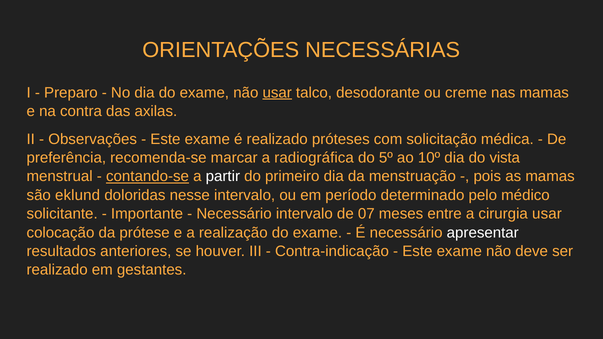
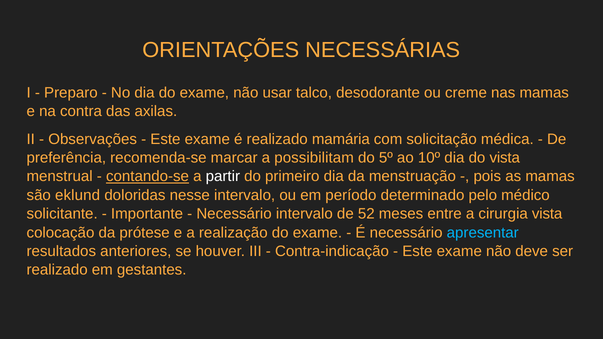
usar underline: present -> none (277, 93)
próteses: próteses -> mamária (341, 139)
radiográfica: radiográfica -> possibilitam (314, 158)
07: 07 -> 52 (366, 214)
cirurgia usar: usar -> vista (547, 214)
apresentar colour: white -> light blue (483, 233)
